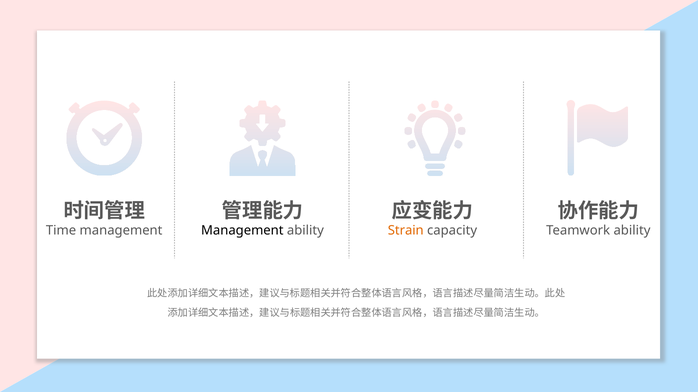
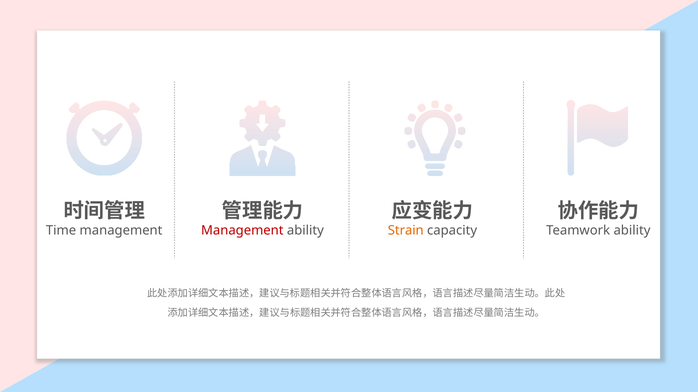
Management colour: black -> red (242, 231)
